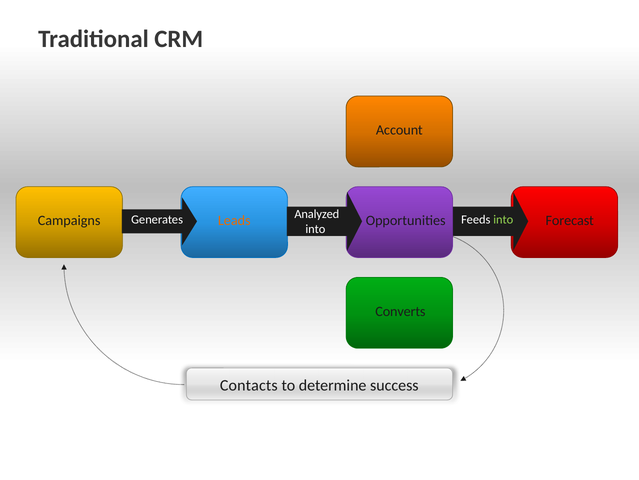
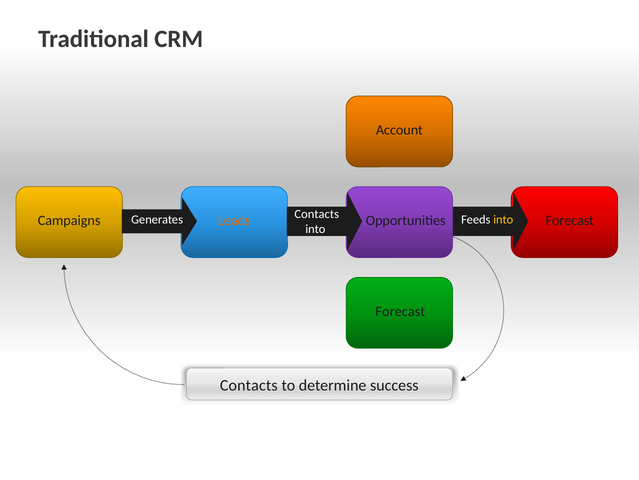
Generates Analyzed: Analyzed -> Contacts (317, 214)
into colour: light green -> yellow (503, 219)
Converts: Converts -> Forecast (400, 311)
